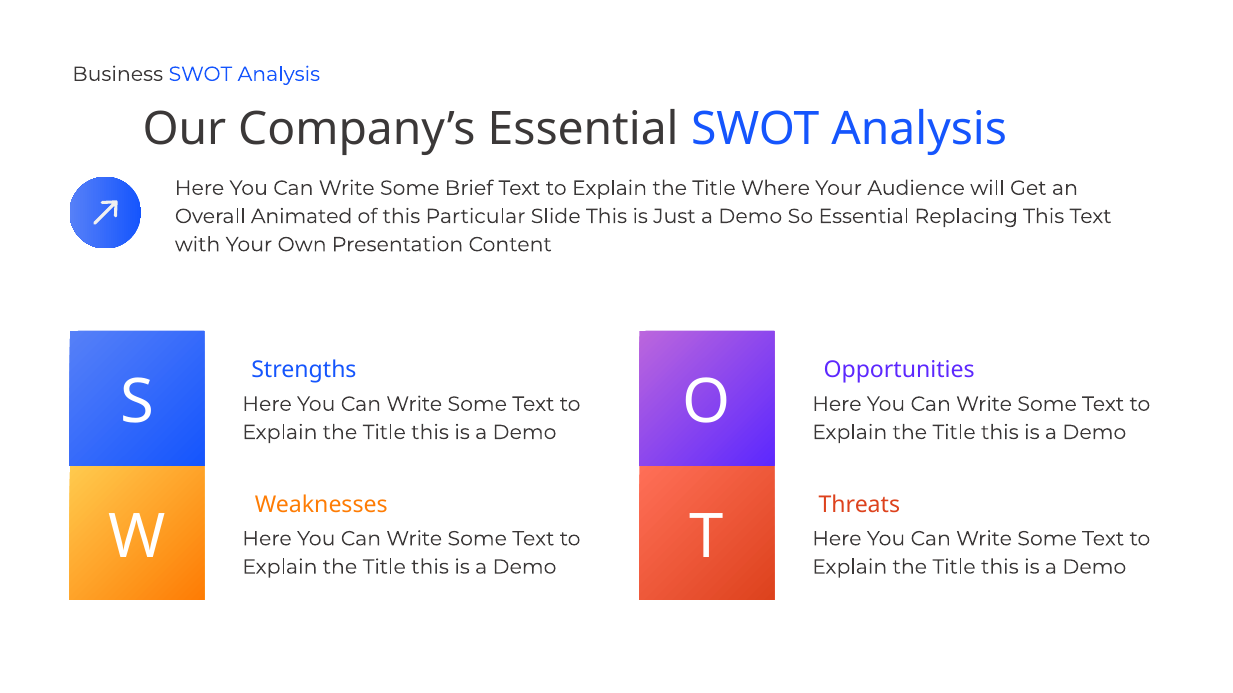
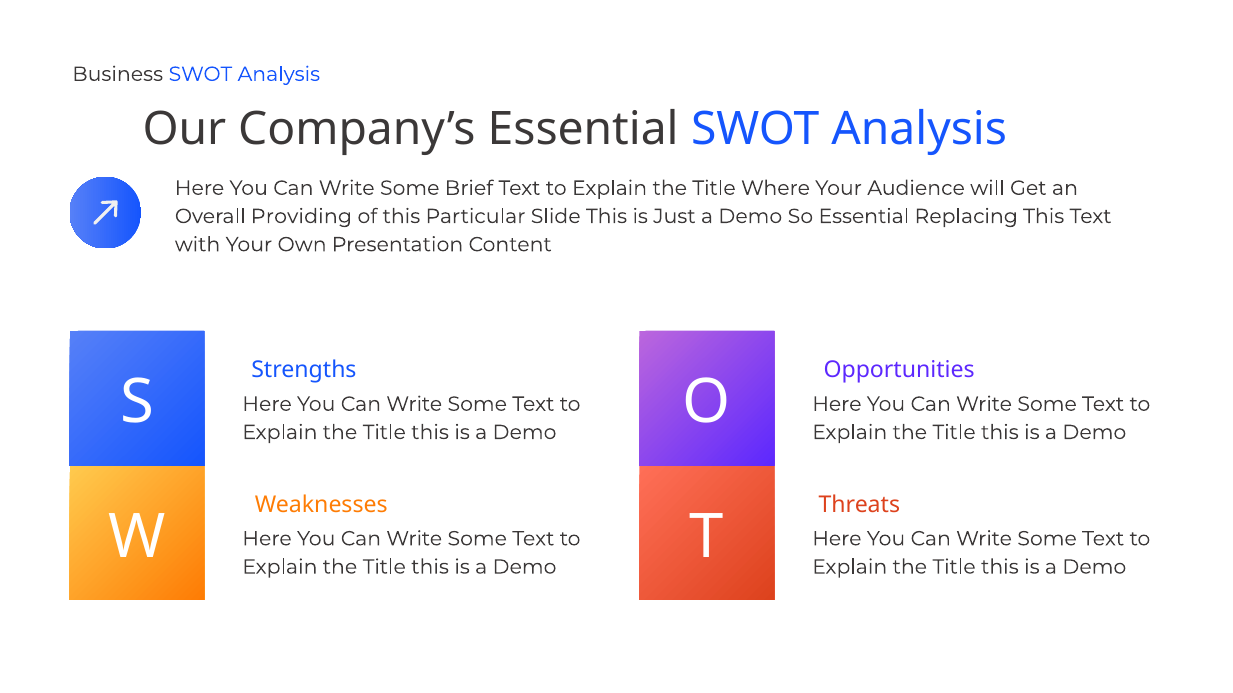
Animated: Animated -> Providing (301, 216)
